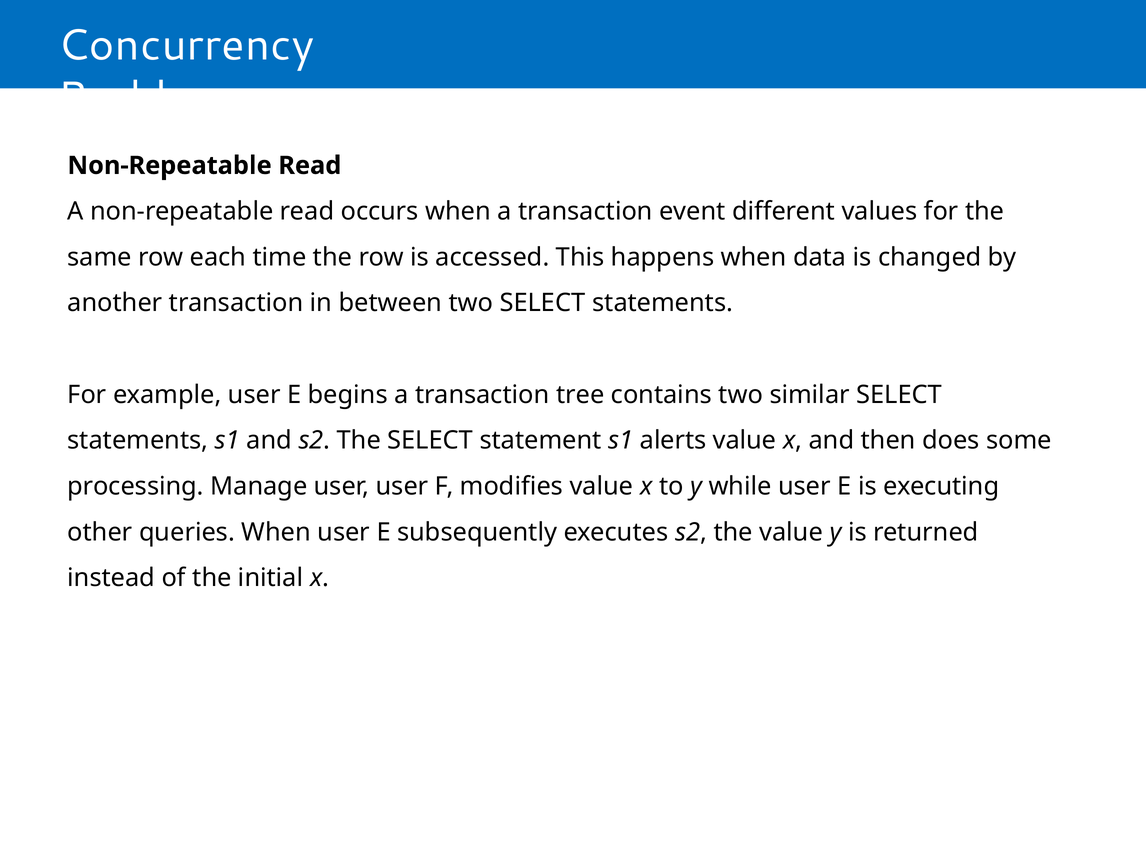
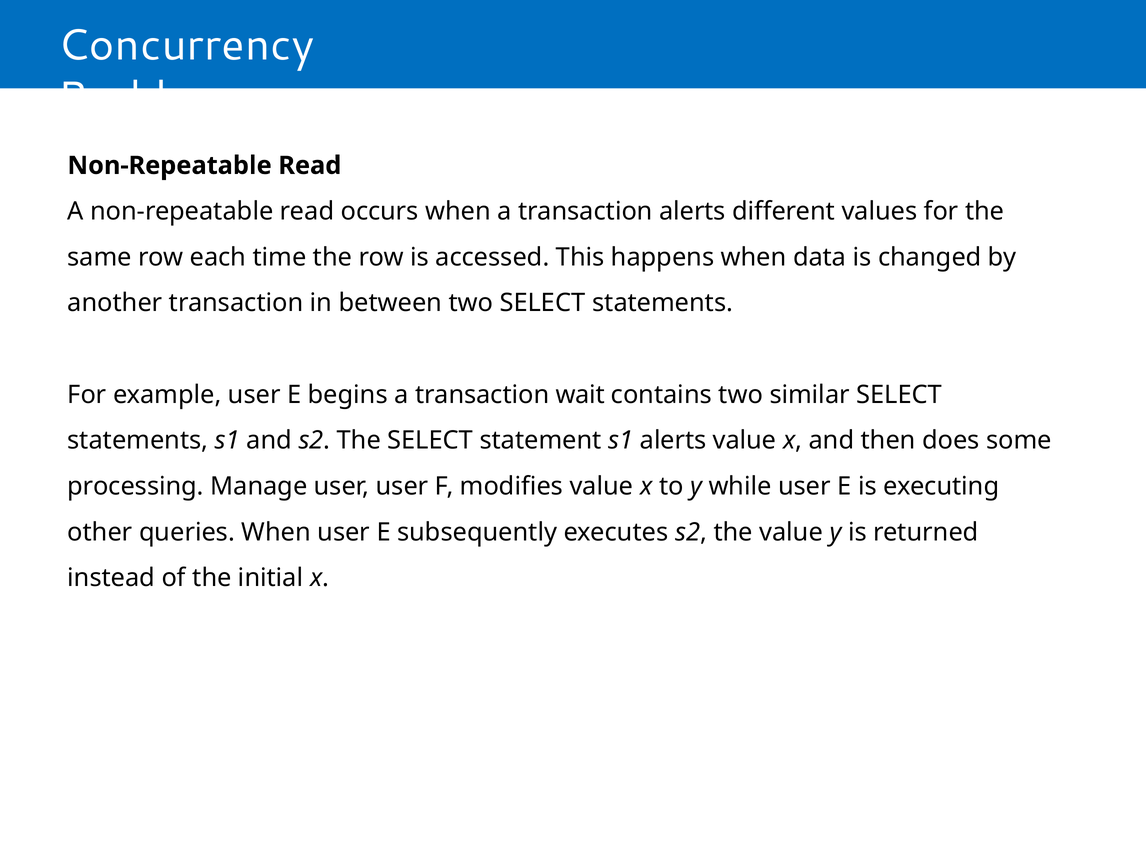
transaction event: event -> alerts (692, 211)
tree: tree -> wait (580, 394)
